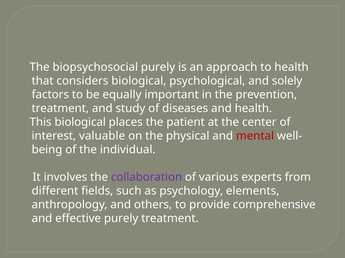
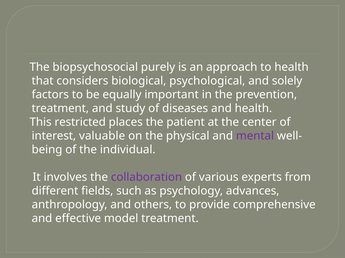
This biological: biological -> restricted (80, 122)
mental colour: red -> purple (255, 136)
elements: elements -> advances (253, 191)
effective purely: purely -> model (121, 219)
